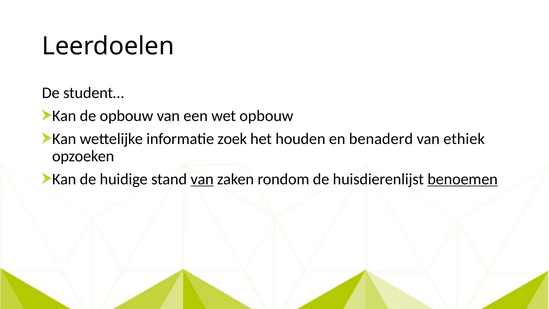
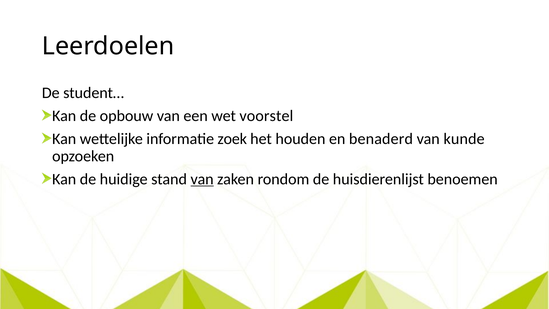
wet opbouw: opbouw -> voorstel (266, 116)
ethiek: ethiek -> kunde (464, 139)
benoemen underline: present -> none (463, 179)
